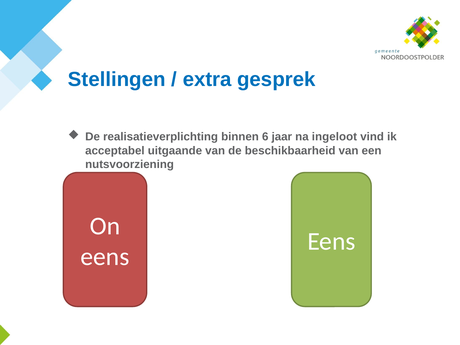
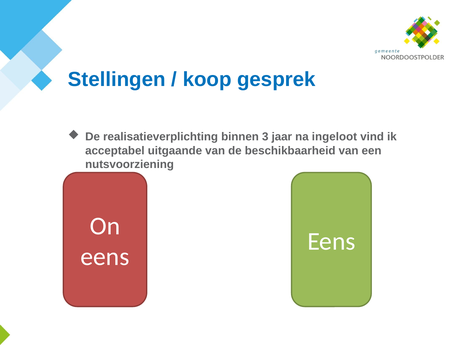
extra: extra -> koop (207, 79)
6: 6 -> 3 (265, 137)
